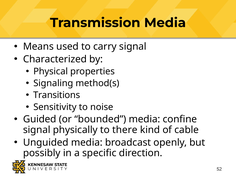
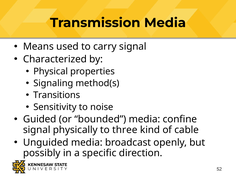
there: there -> three (125, 130)
